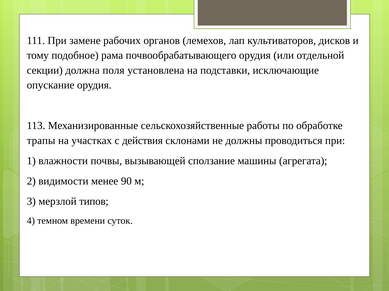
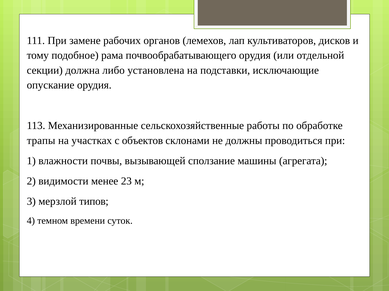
поля: поля -> либо (114, 70)
действия: действия -> объектов (142, 141)
90: 90 -> 23 (126, 182)
